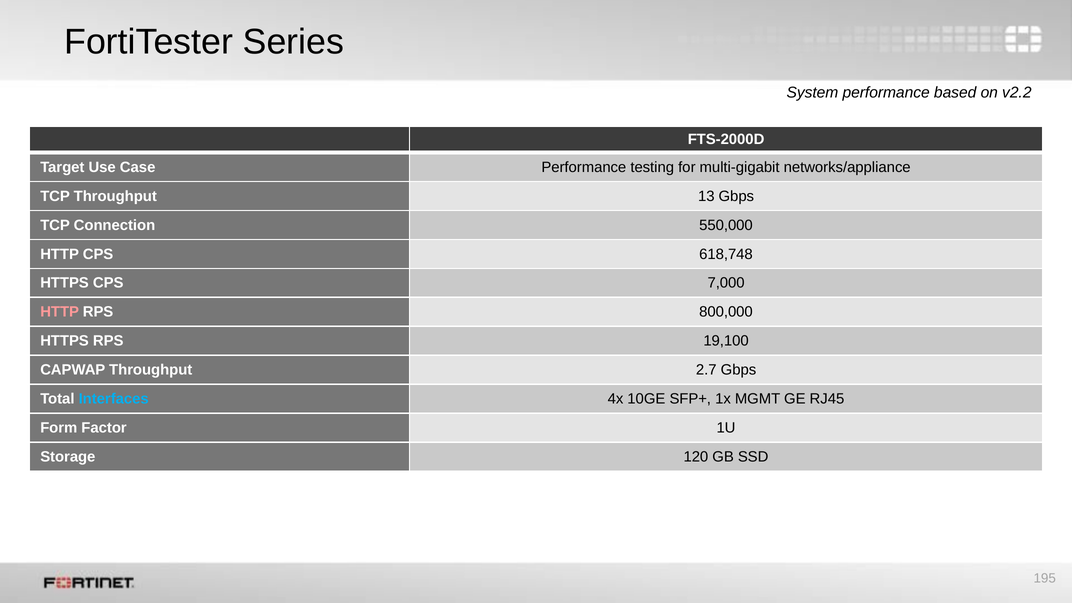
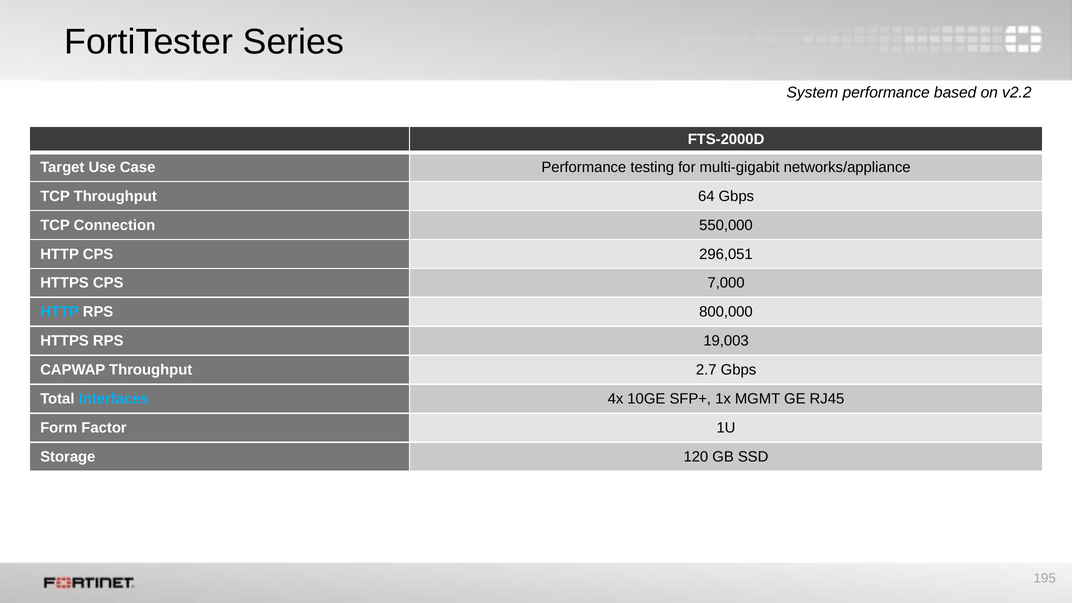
13: 13 -> 64 (706, 196)
618,748: 618,748 -> 296,051 (726, 254)
HTTP colour: pink -> light blue (60, 312)
19,100: 19,100 -> 19,003 (726, 341)
